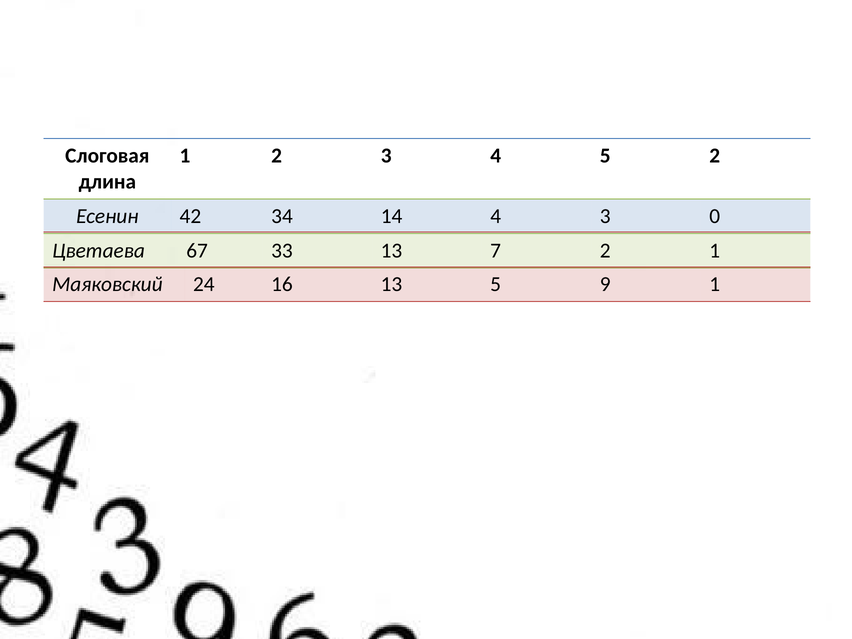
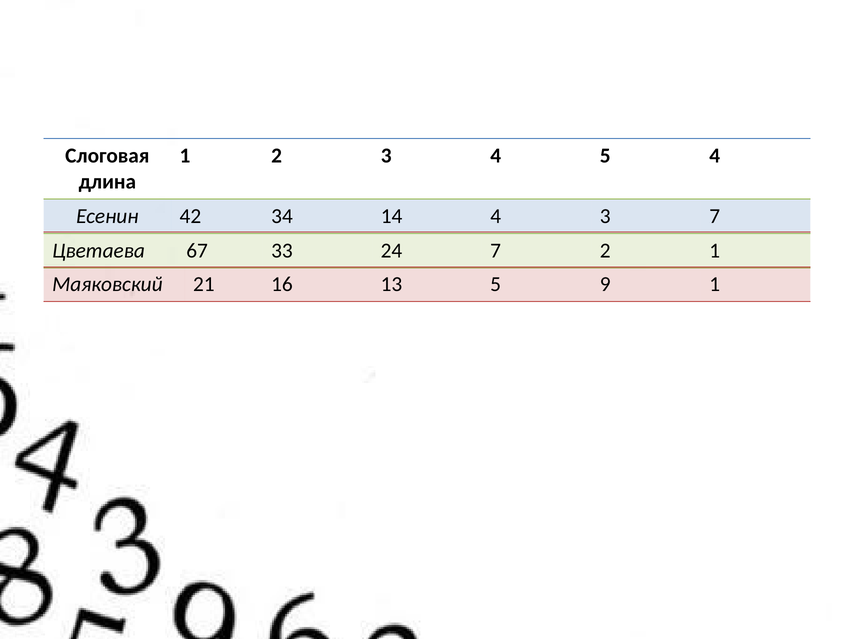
5 2: 2 -> 4 (715, 156)
3 0: 0 -> 7 (715, 216)
33 13: 13 -> 24 (391, 251)
24: 24 -> 21 (204, 284)
